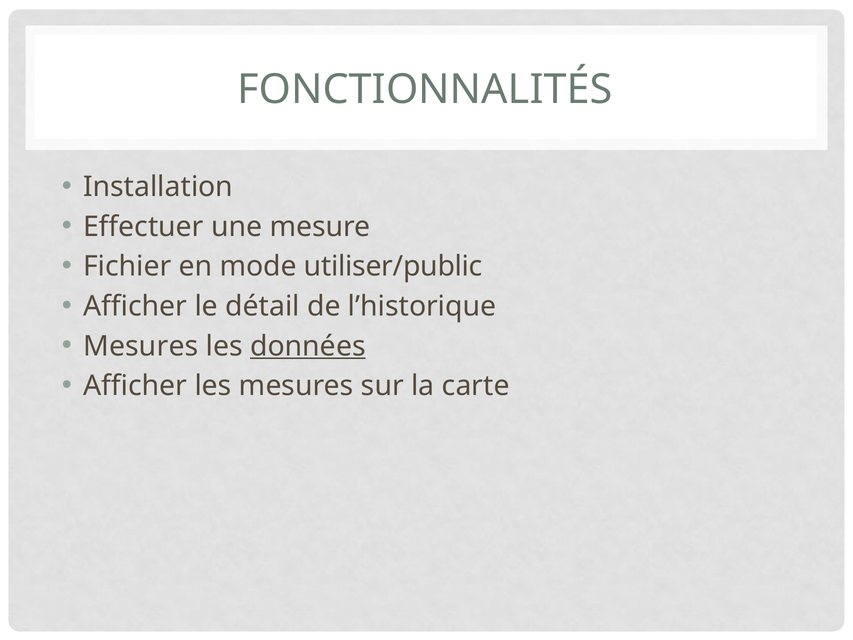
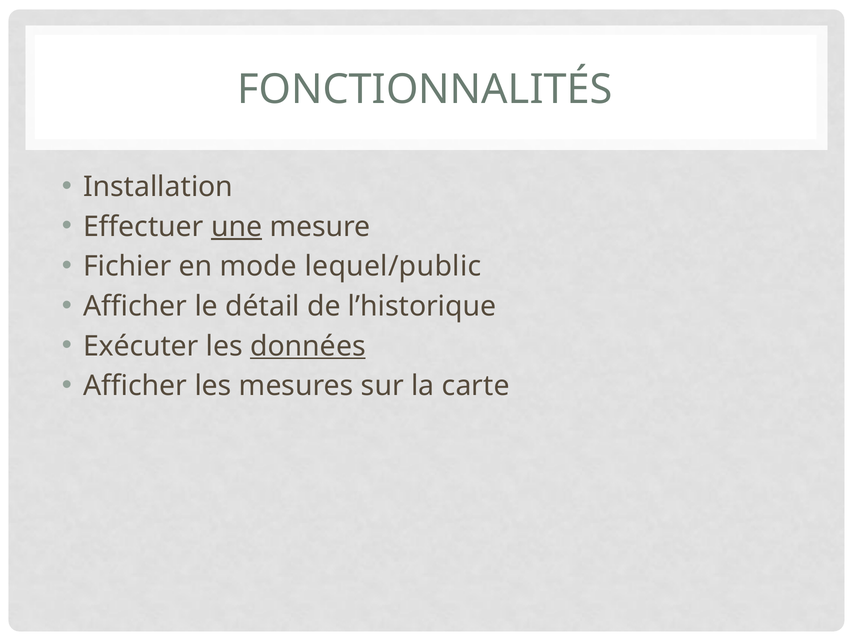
une underline: none -> present (237, 227)
utiliser/public: utiliser/public -> lequel/public (393, 266)
Mesures: Mesures -> Exécuter (141, 346)
